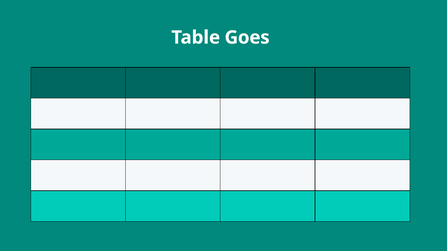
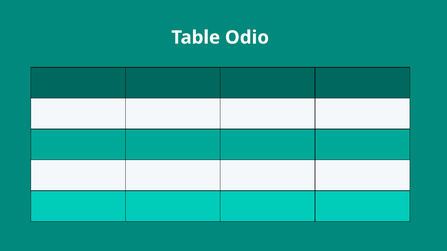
Goes: Goes -> Odio (247, 38)
